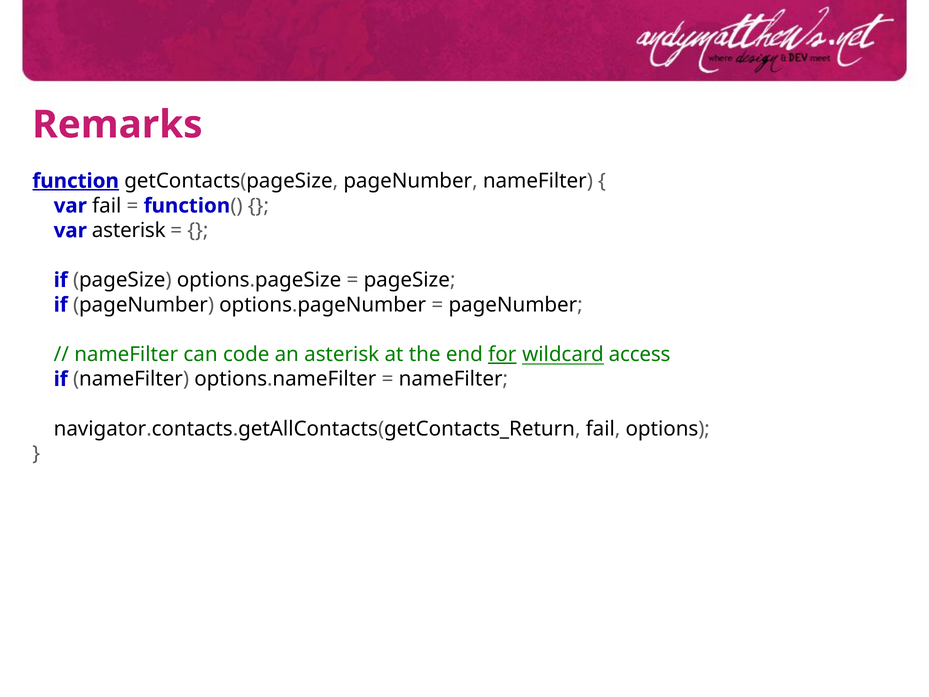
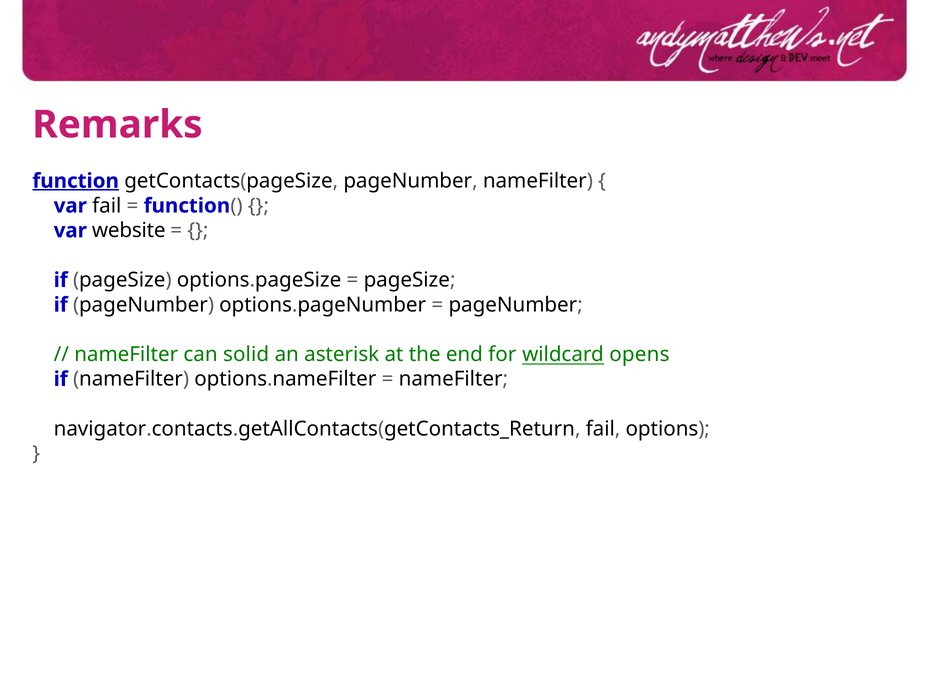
var asterisk: asterisk -> website (129, 230)
code: code -> solid (246, 354)
for underline: present -> none (502, 354)
access: access -> opens (639, 354)
